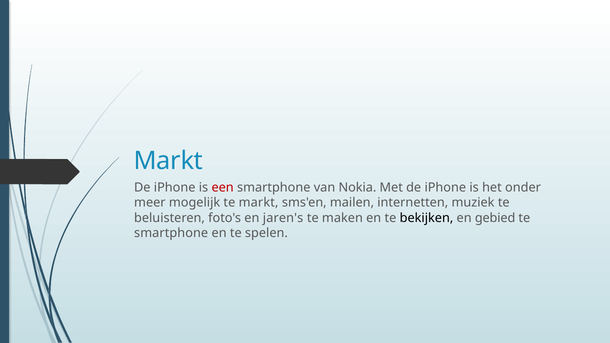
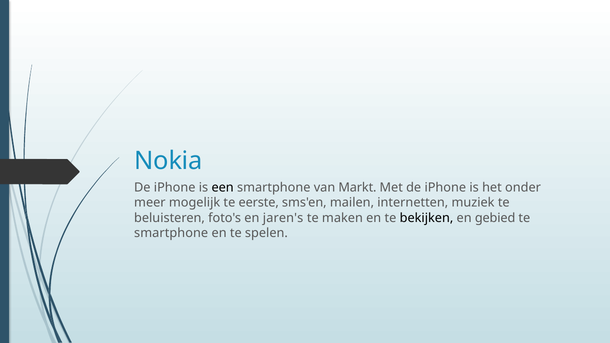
Markt: Markt -> Nokia (168, 161)
een colour: red -> black (223, 187)
Nokia: Nokia -> Markt (357, 187)
te markt: markt -> eerste (259, 203)
